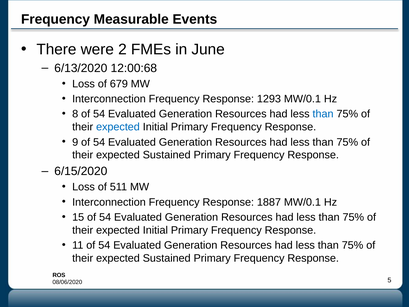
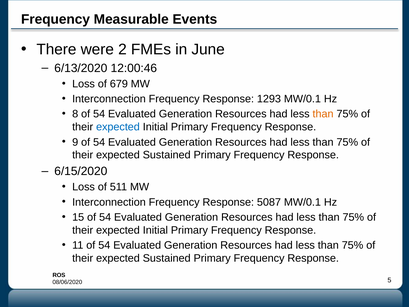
12:00:68: 12:00:68 -> 12:00:46 (134, 68)
than colour: blue -> orange (323, 114)
1887: 1887 -> 5087 (269, 202)
